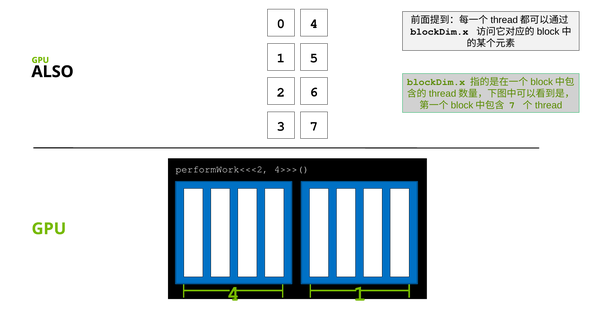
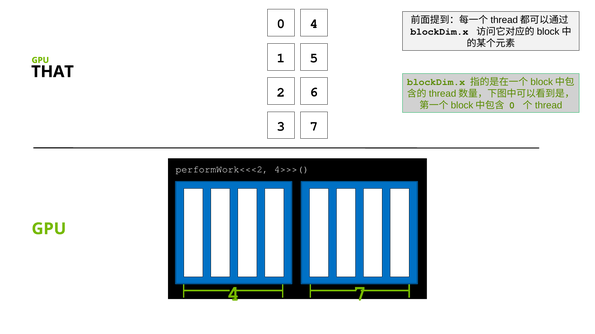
ALSO: ALSO -> THAT (52, 72)
7: 7 -> 0 (512, 105)
4 1: 1 -> 7 (360, 294)
